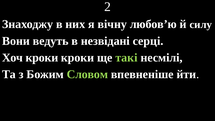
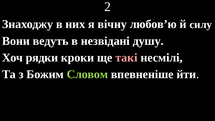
серці: серці -> душу (148, 41)
Хоч кроки: кроки -> рядки (42, 58)
такі colour: light green -> pink (126, 58)
